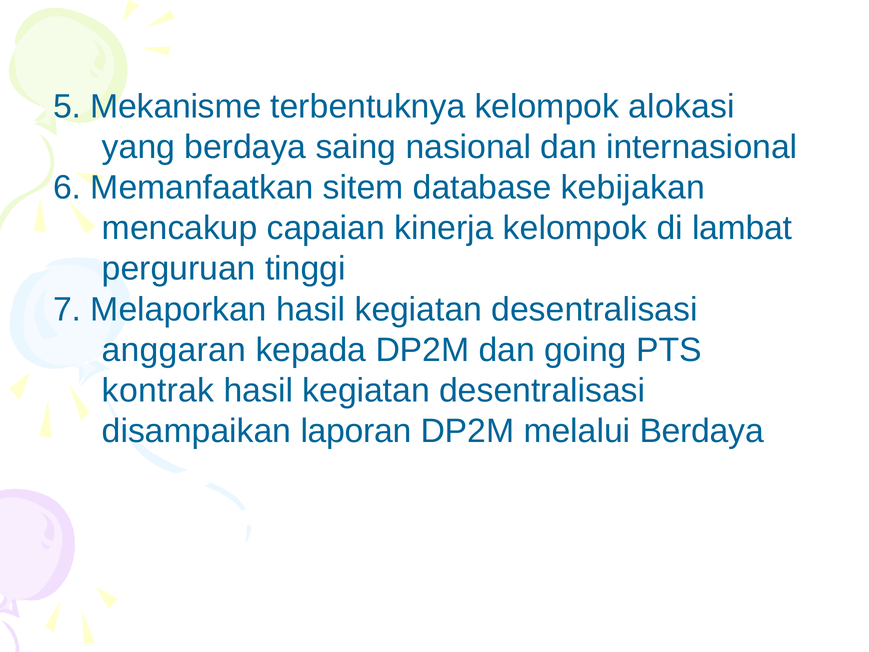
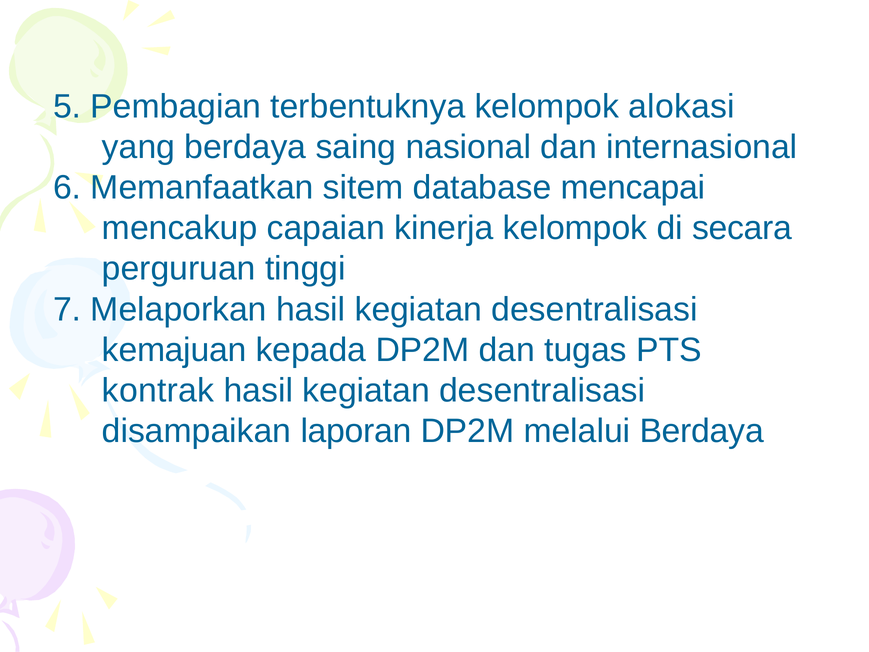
Mekanisme: Mekanisme -> Pembagian (176, 106)
kebijakan: kebijakan -> mencapai (633, 188)
lambat: lambat -> secara (742, 228)
anggaran: anggaran -> kemajuan (174, 350)
going: going -> tugas (585, 350)
